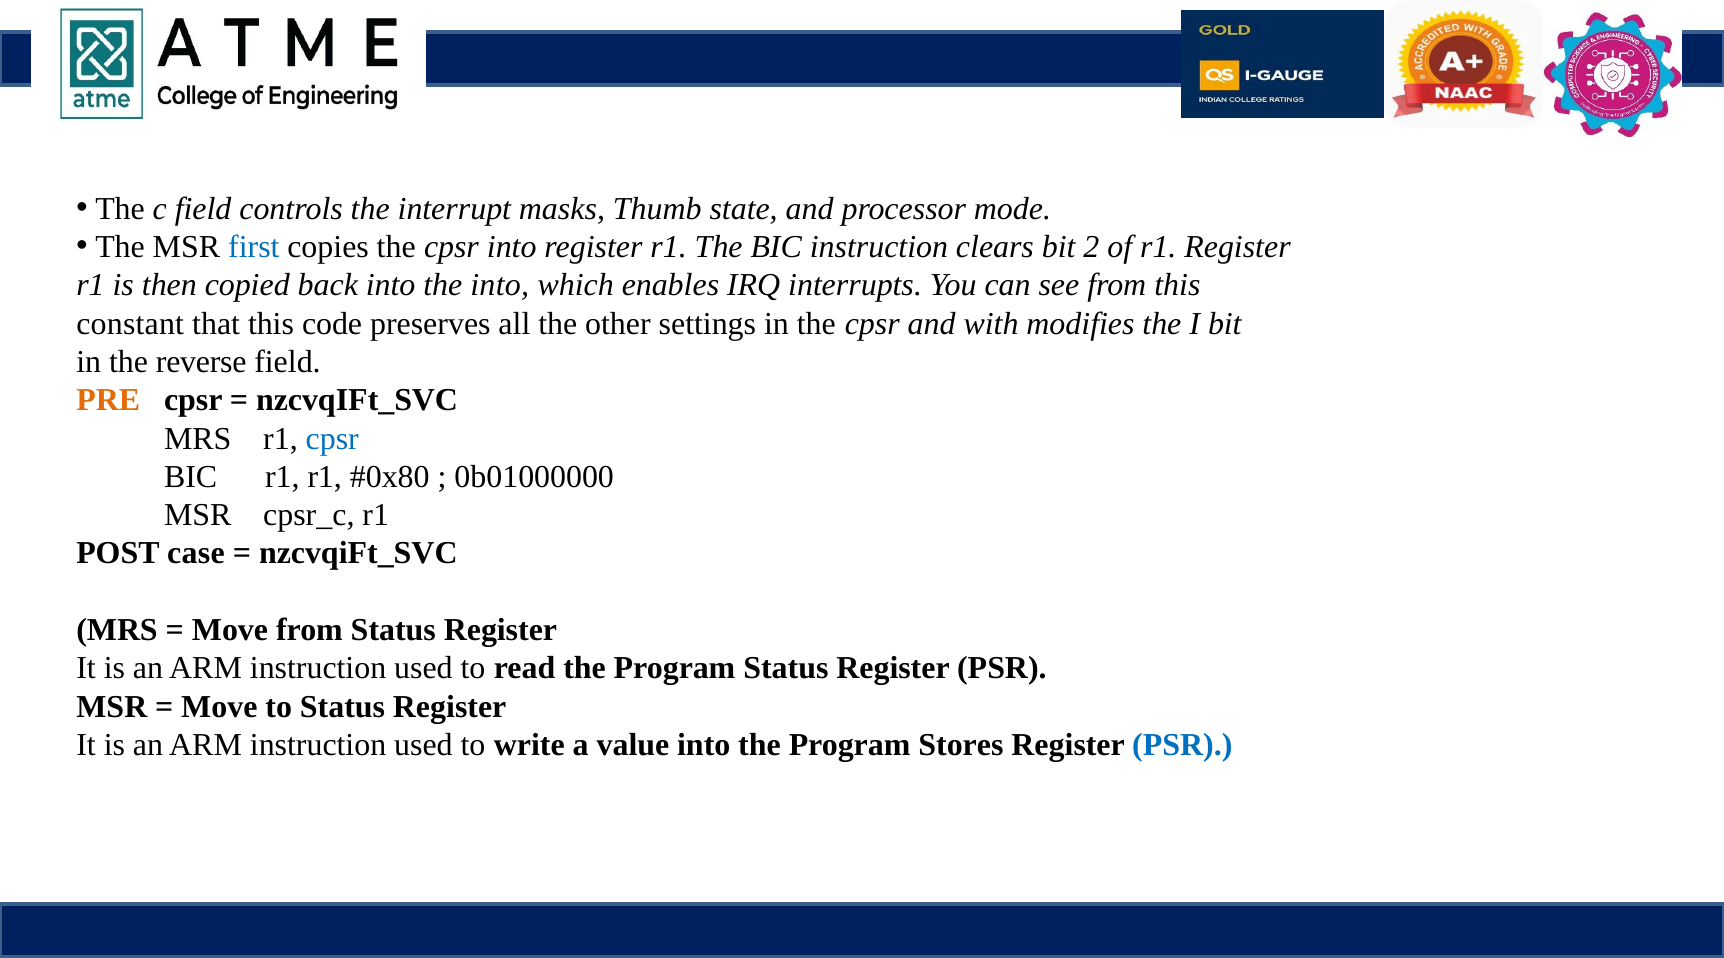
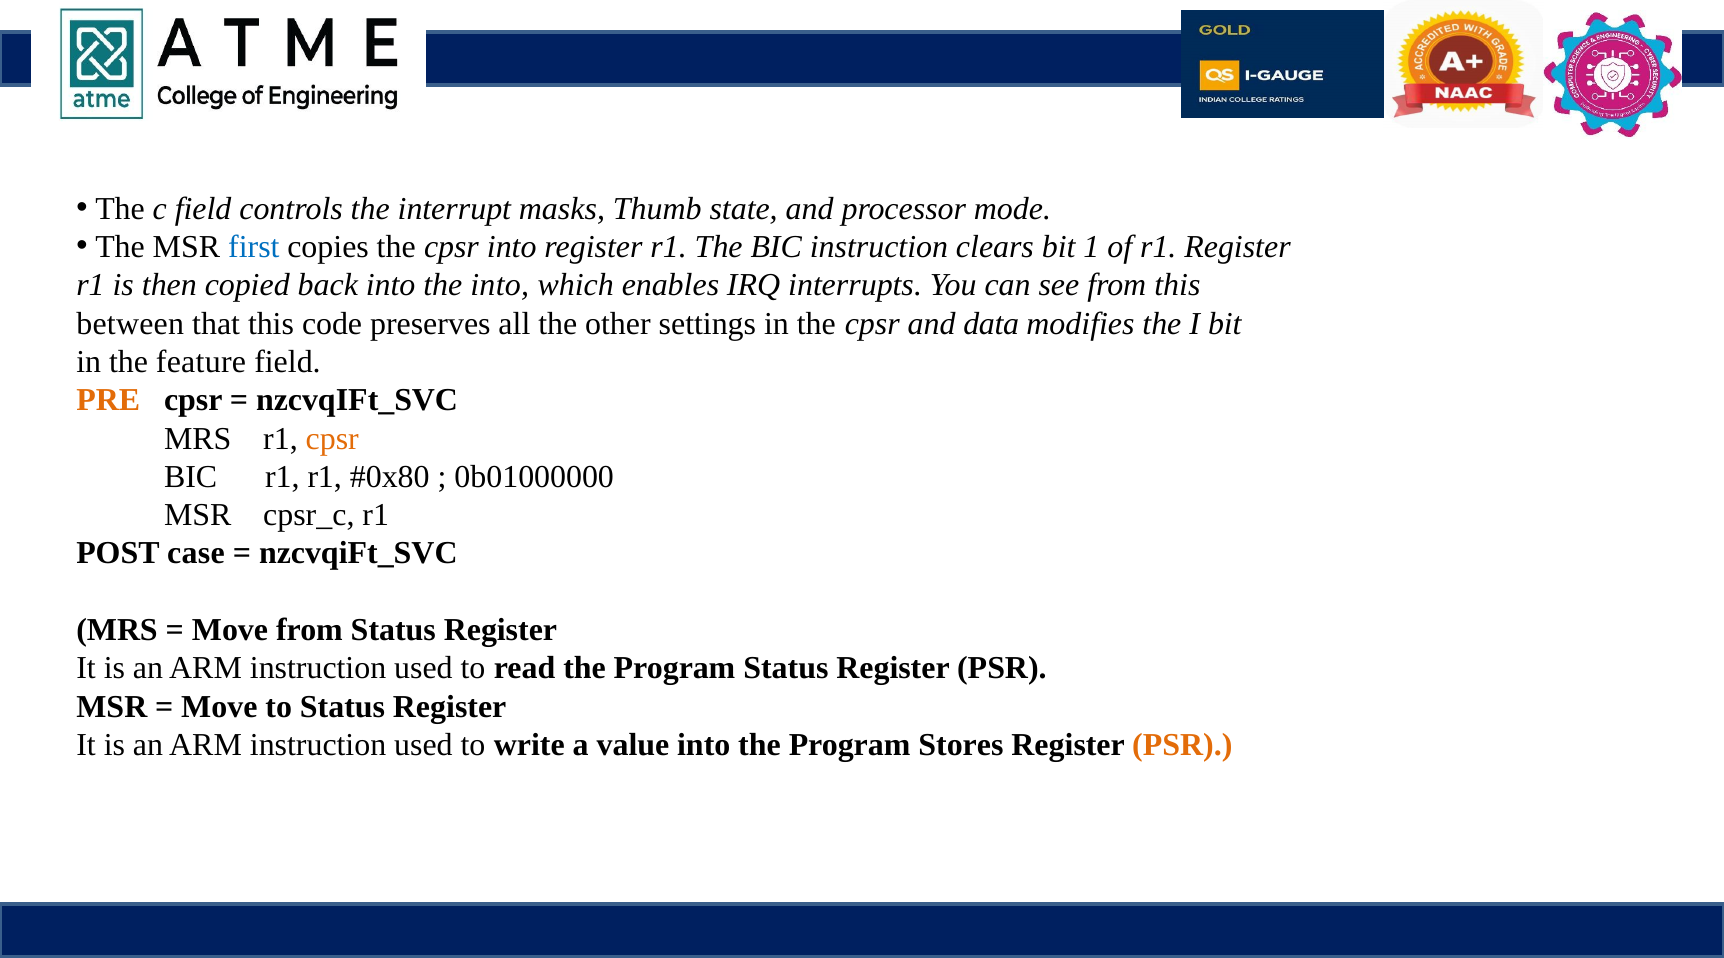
2: 2 -> 1 (1091, 247)
constant: constant -> between (130, 323)
with: with -> data (991, 323)
reverse: reverse -> feature (201, 362)
cpsr colour: blue -> orange (332, 438)
PSR colour: blue -> orange (1182, 745)
